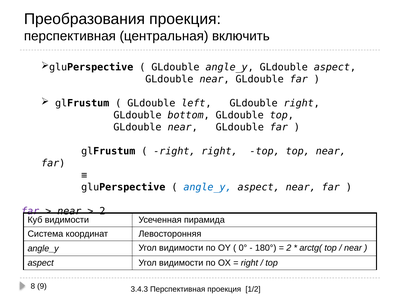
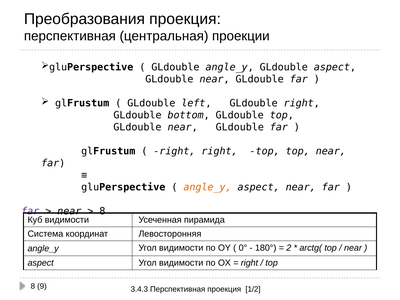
включить: включить -> проекции (241, 36)
angle_y colour: blue -> orange (207, 187)
2: 2 -> 8 (102, 211)
